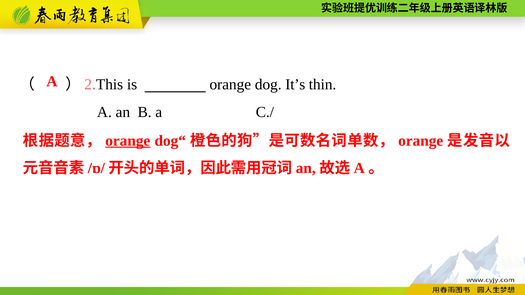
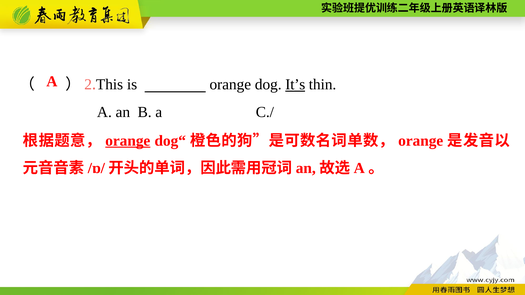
It’s underline: none -> present (295, 85)
